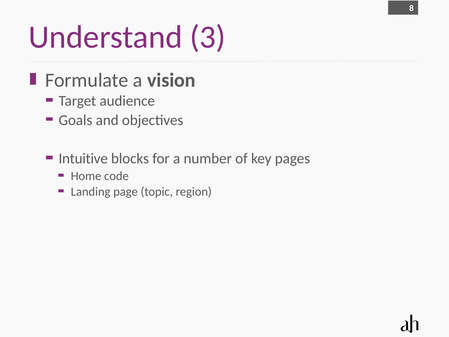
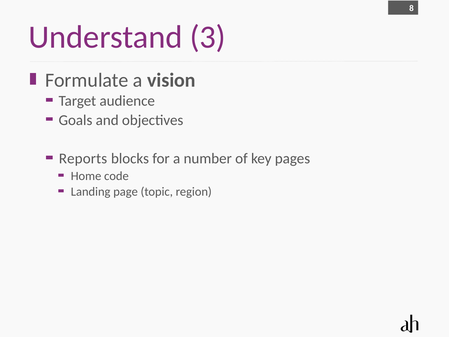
Intuitive: Intuitive -> Reports (83, 158)
